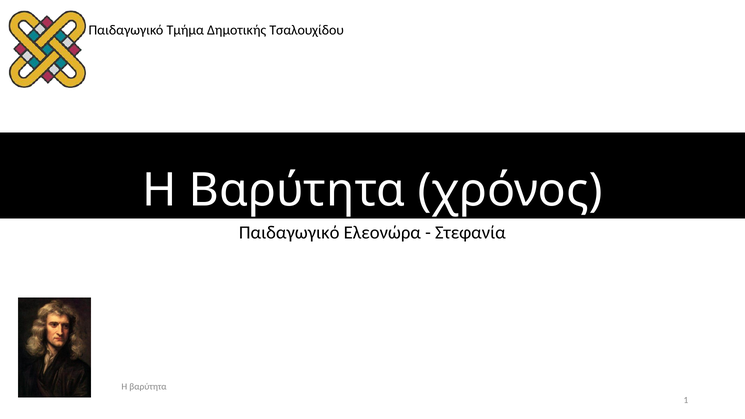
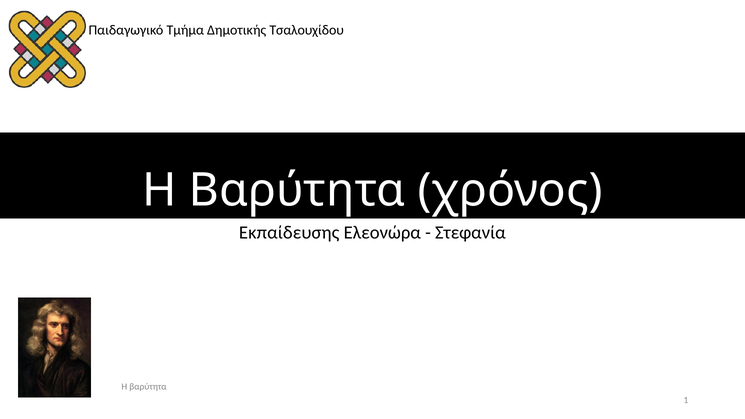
Παιδαγωγικό: Παιδαγωγικό -> Εκπαίδευσης (289, 233)
